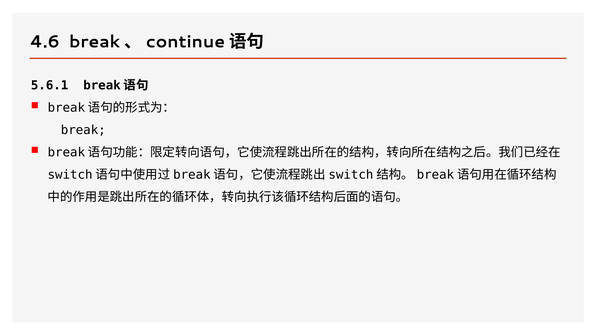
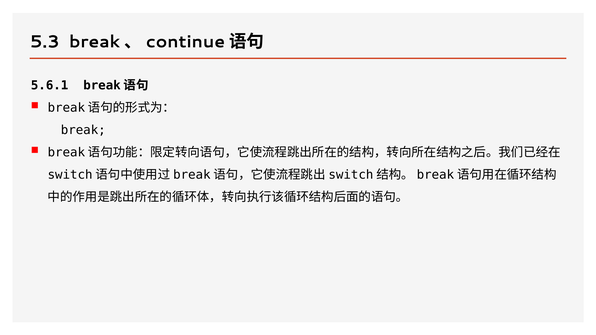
4.6: 4.6 -> 5.3 (45, 42)
